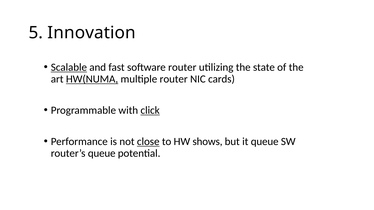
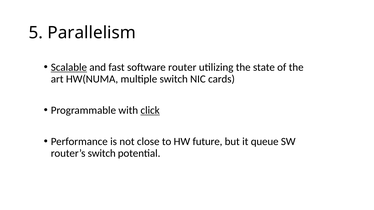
Innovation: Innovation -> Parallelism (92, 33)
HW(NUMA underline: present -> none (92, 79)
multiple router: router -> switch (174, 79)
close underline: present -> none (148, 142)
shows: shows -> future (207, 142)
router’s queue: queue -> switch (102, 154)
